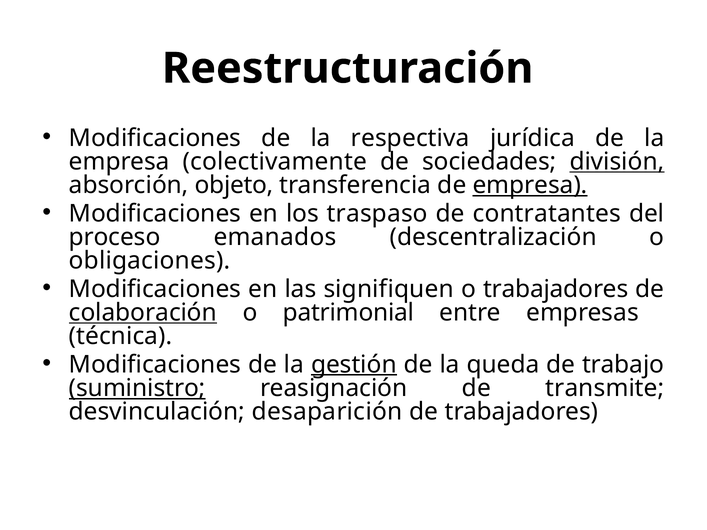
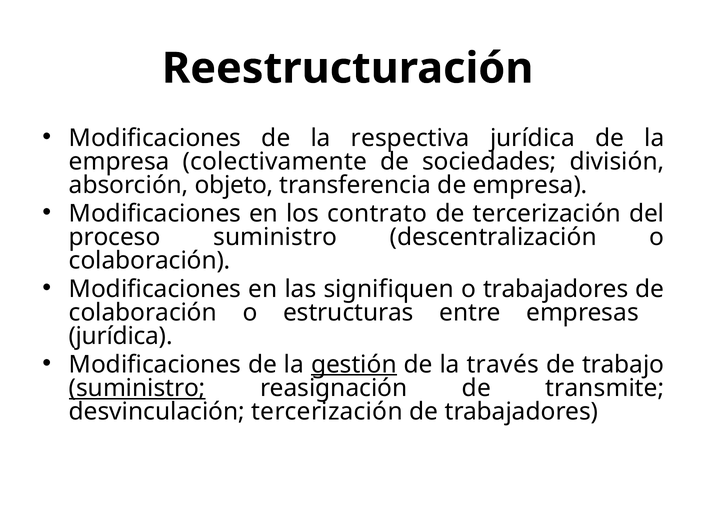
división underline: present -> none (617, 162)
empresa underline: present -> none (530, 185)
traspaso: traspaso -> contrato (377, 214)
de contratantes: contratantes -> tercerización (547, 214)
proceso emanados: emanados -> suministro (275, 237)
obligaciones: obligaciones -> colaboración (150, 261)
colaboración underline: present -> none (143, 313)
patrimonial: patrimonial -> estructuras (348, 313)
técnica: técnica -> jurídica (121, 336)
queda: queda -> través (503, 365)
desvinculación desaparición: desaparición -> tercerización (327, 412)
